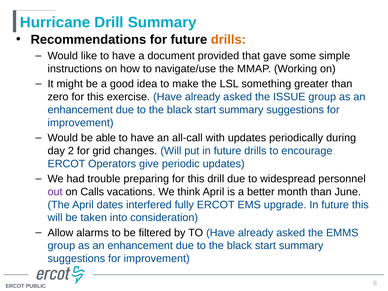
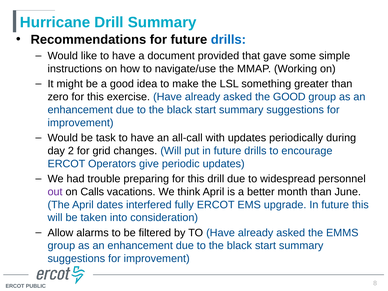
drills colour: orange -> blue (228, 40)
the ISSUE: ISSUE -> GOOD (289, 97)
able: able -> task (106, 138)
